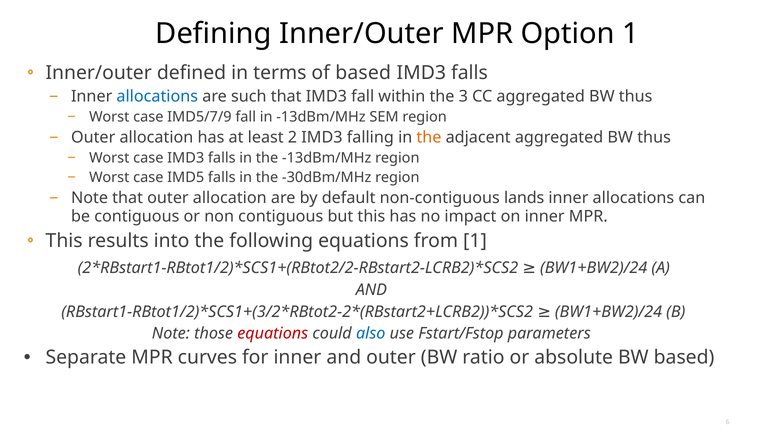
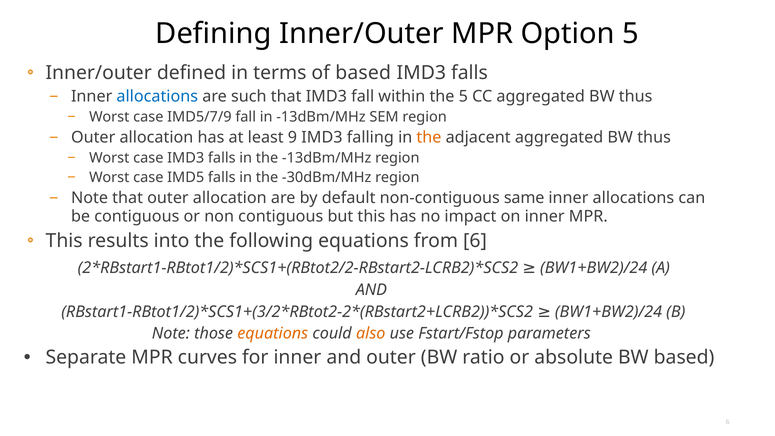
Option 1: 1 -> 5 (631, 34)
the 3: 3 -> 5 (463, 96)
2: 2 -> 9 (292, 138)
lands: lands -> same (524, 198)
from 1: 1 -> 6 (475, 241)
equations colour: red -> orange (273, 333)
also colour: blue -> orange (371, 333)
